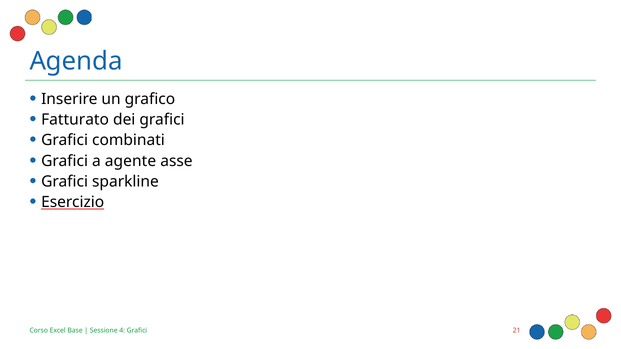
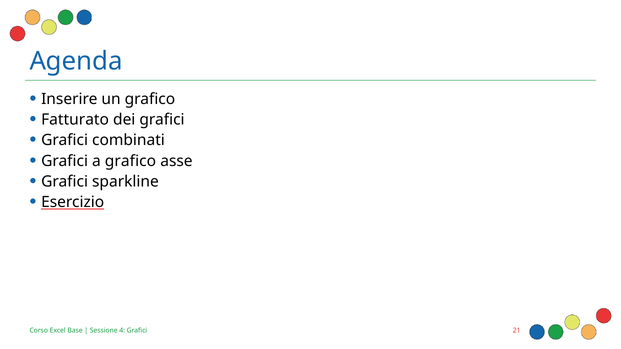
a agente: agente -> grafico (130, 161)
